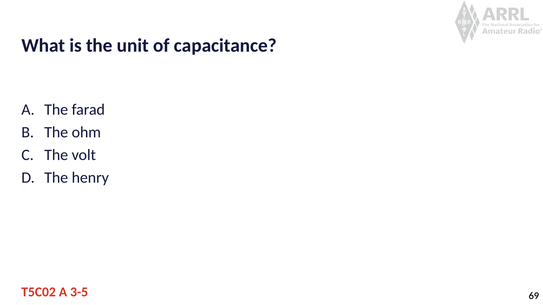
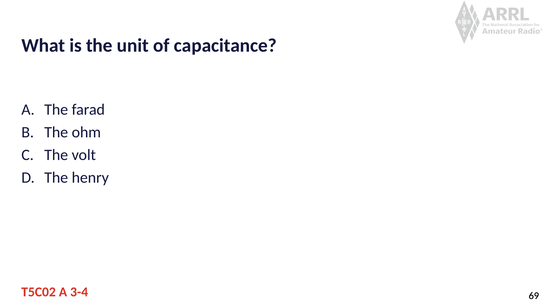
3-5: 3-5 -> 3-4 (79, 292)
